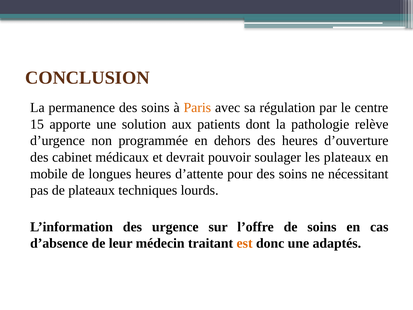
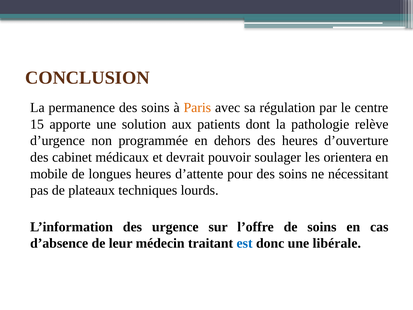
les plateaux: plateaux -> orientera (348, 157)
est colour: orange -> blue (245, 243)
adaptés: adaptés -> libérale (337, 243)
